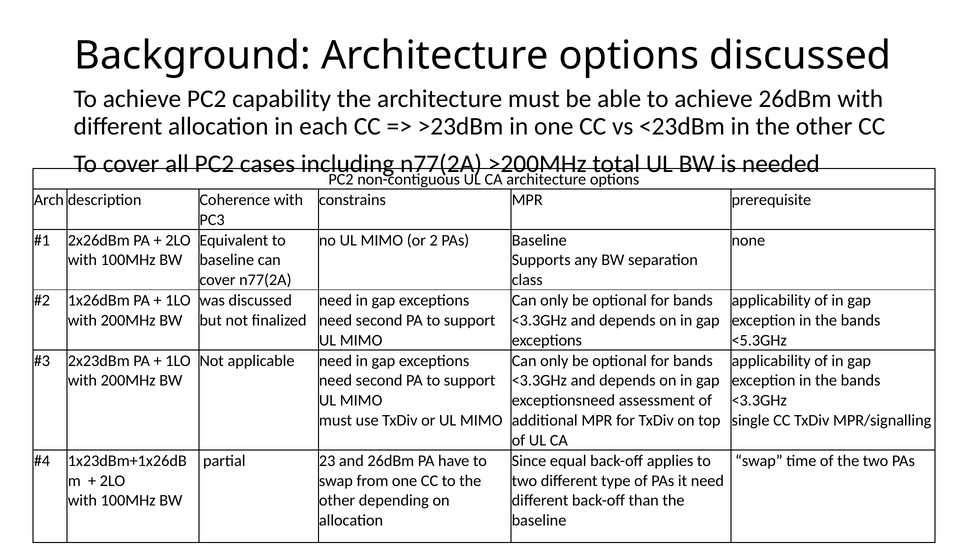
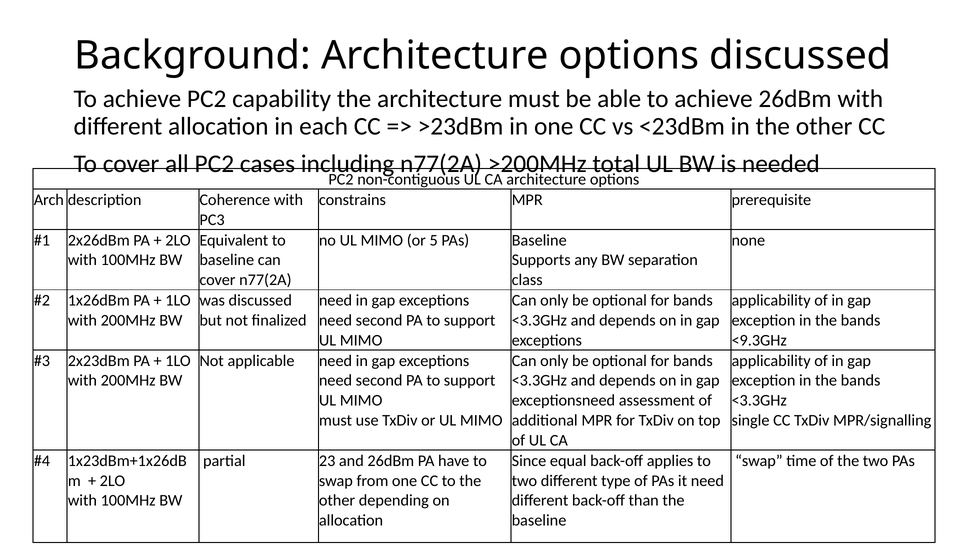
2: 2 -> 5 (434, 240)
<5.3GHz: <5.3GHz -> <9.3GHz (759, 341)
